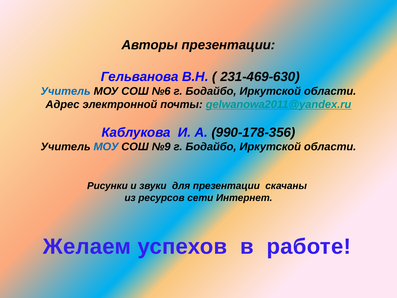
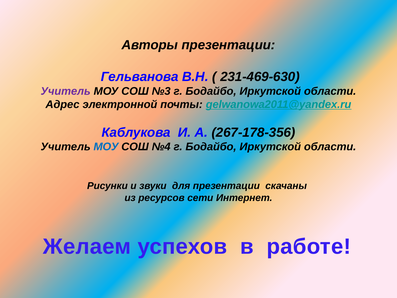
Учитель colour: blue -> purple (66, 91)
№6: №6 -> №3 (161, 91)
990-178-356: 990-178-356 -> 267-178-356 (253, 132)
№9: №9 -> №4 (161, 147)
